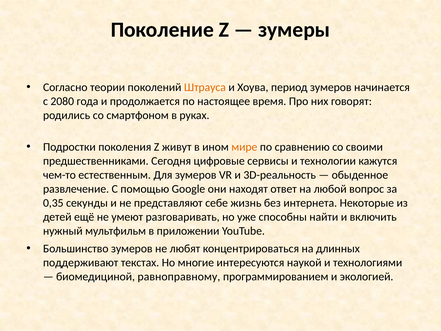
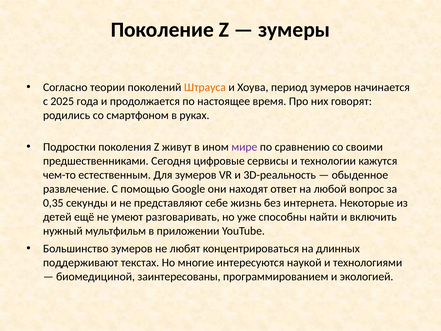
2080: 2080 -> 2025 (62, 101)
мире colour: orange -> purple (244, 147)
равноправному: равноправному -> заинтересованы (179, 276)
